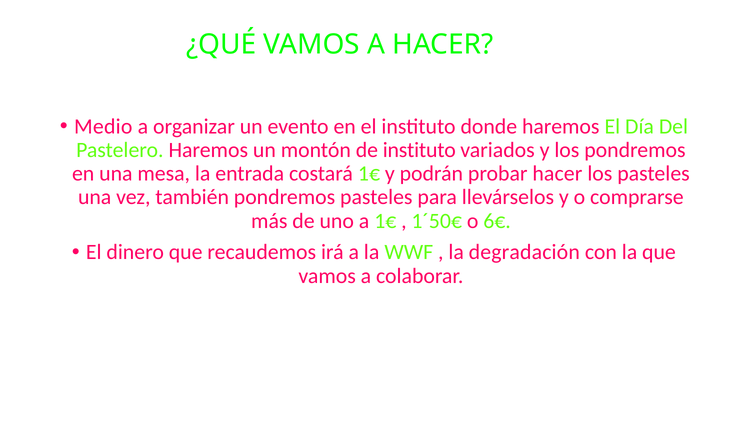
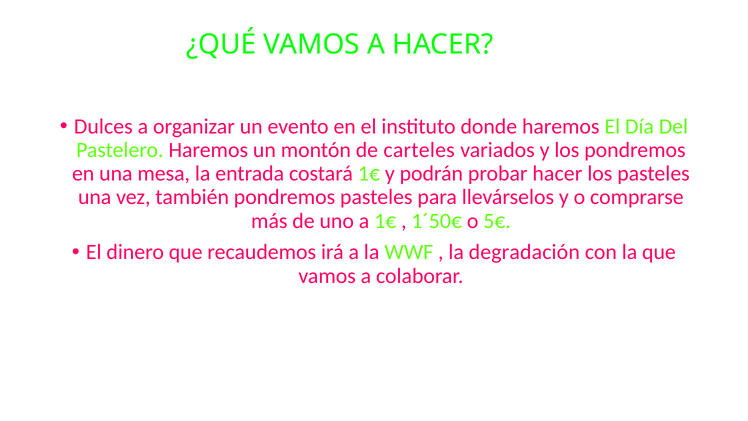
Medio: Medio -> Dulces (103, 126)
de instituto: instituto -> carteles (419, 150)
6€: 6€ -> 5€ (497, 221)
